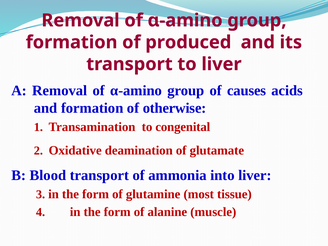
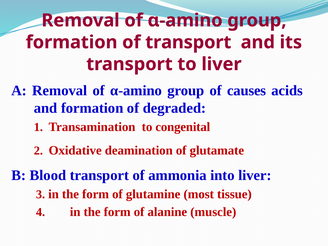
of produced: produced -> transport (188, 42)
otherwise: otherwise -> degraded (174, 108)
